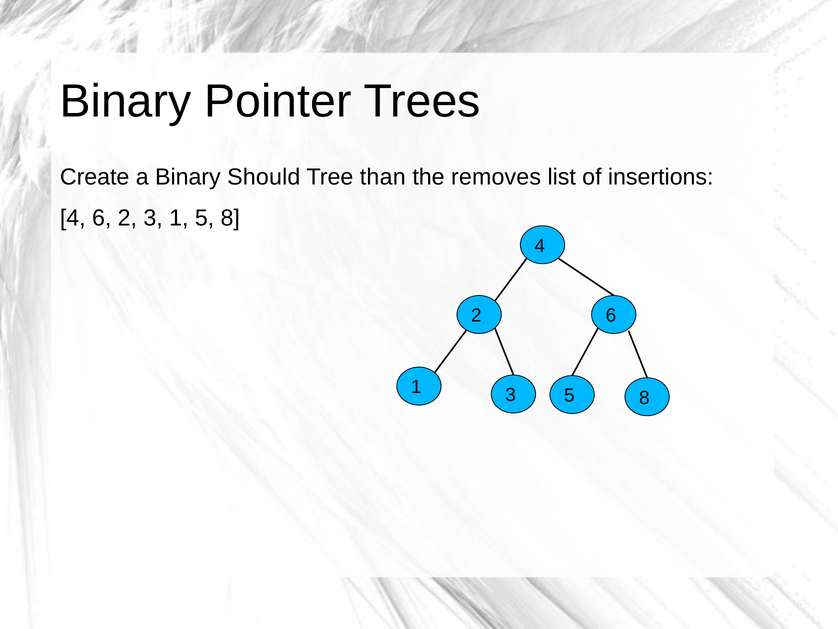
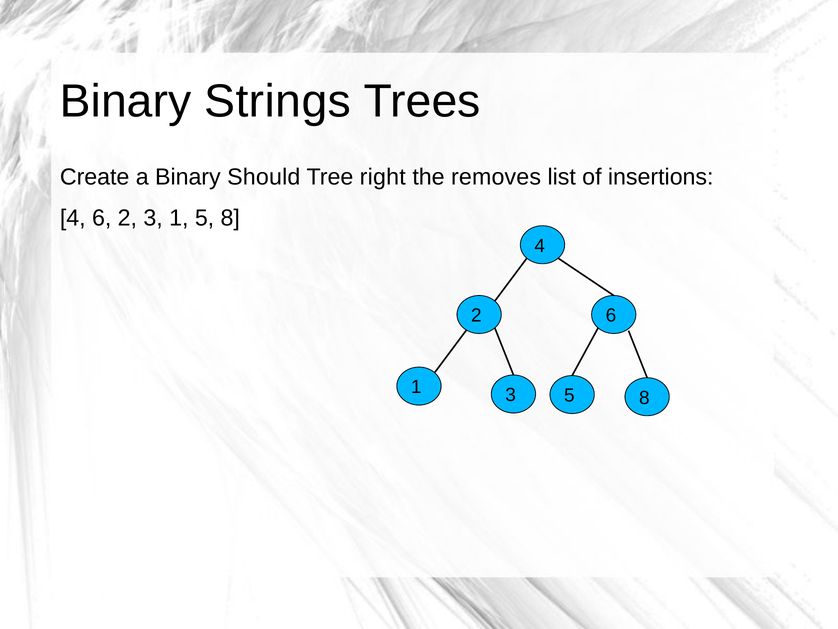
Pointer: Pointer -> Strings (278, 101)
than: than -> right (383, 177)
